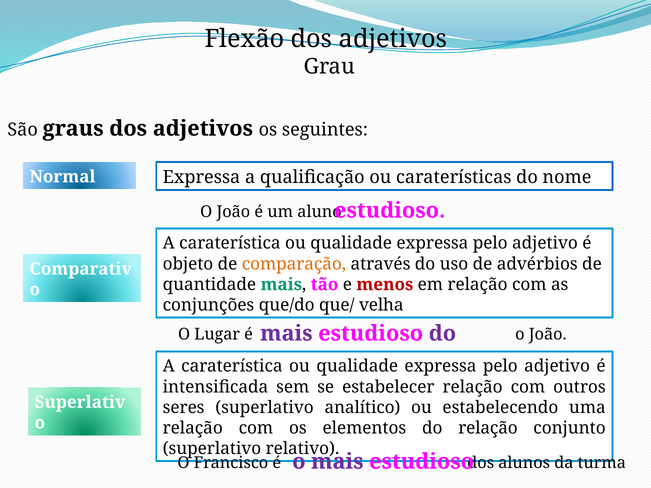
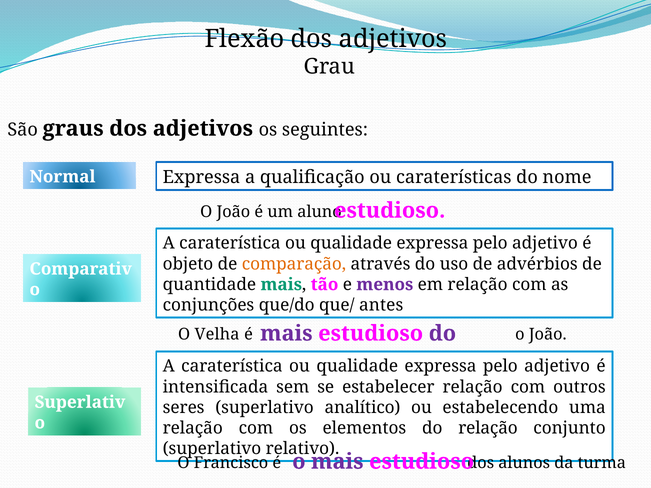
menos colour: red -> purple (385, 285)
velha: velha -> antes (381, 305)
Lugar: Lugar -> Velha (217, 334)
